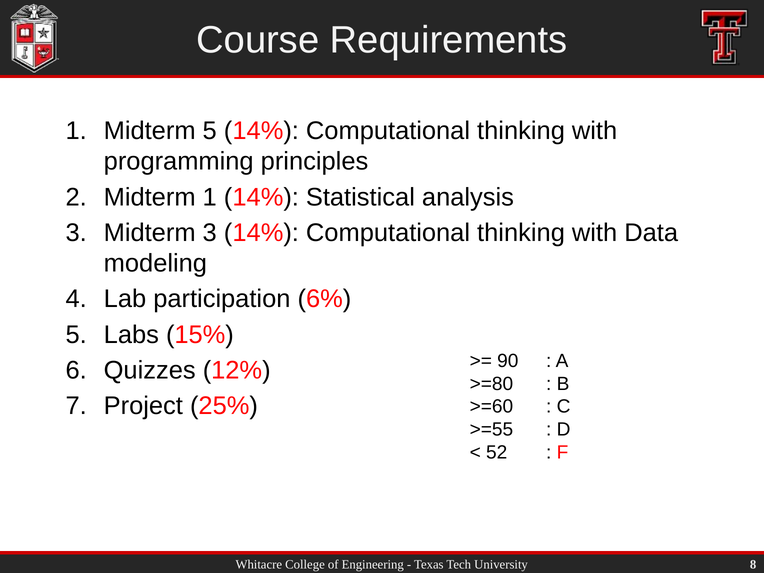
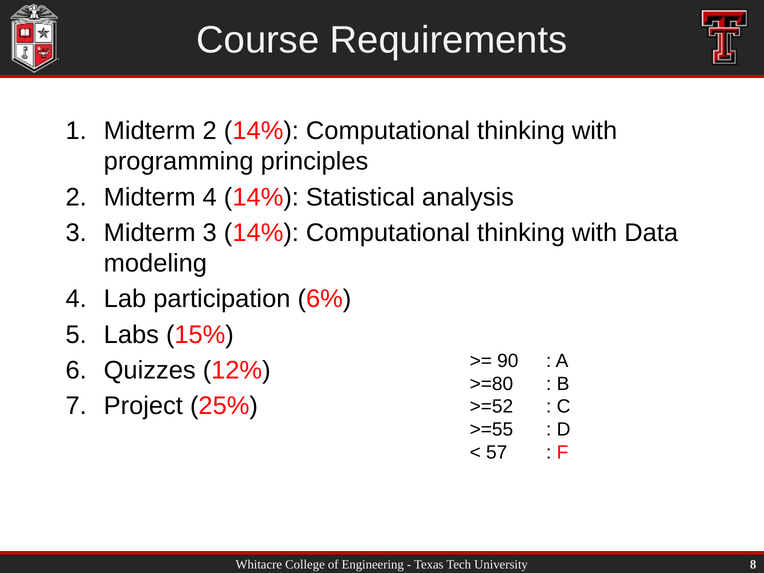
Midterm 5: 5 -> 2 (210, 131)
Midterm 1: 1 -> 4 (210, 197)
>=60: >=60 -> >=52 (491, 407)
52: 52 -> 57 (497, 452)
